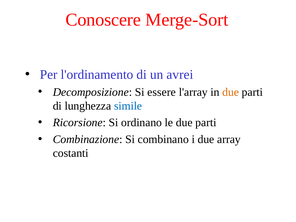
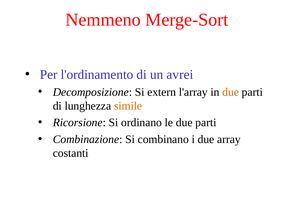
Conoscere: Conoscere -> Nemmeno (103, 20)
essere: essere -> extern (162, 92)
simile colour: blue -> orange (128, 106)
